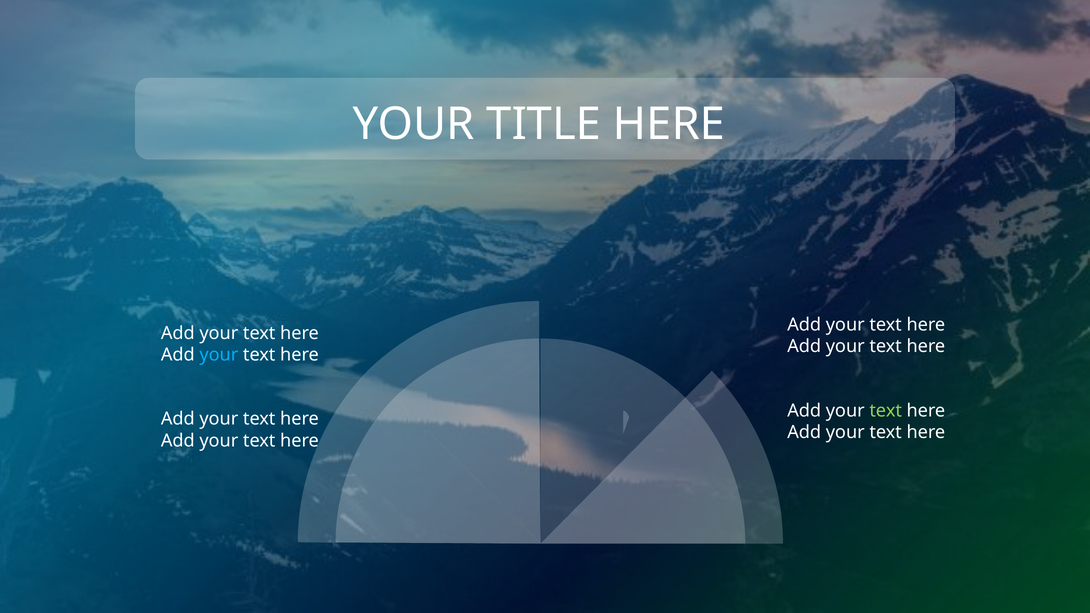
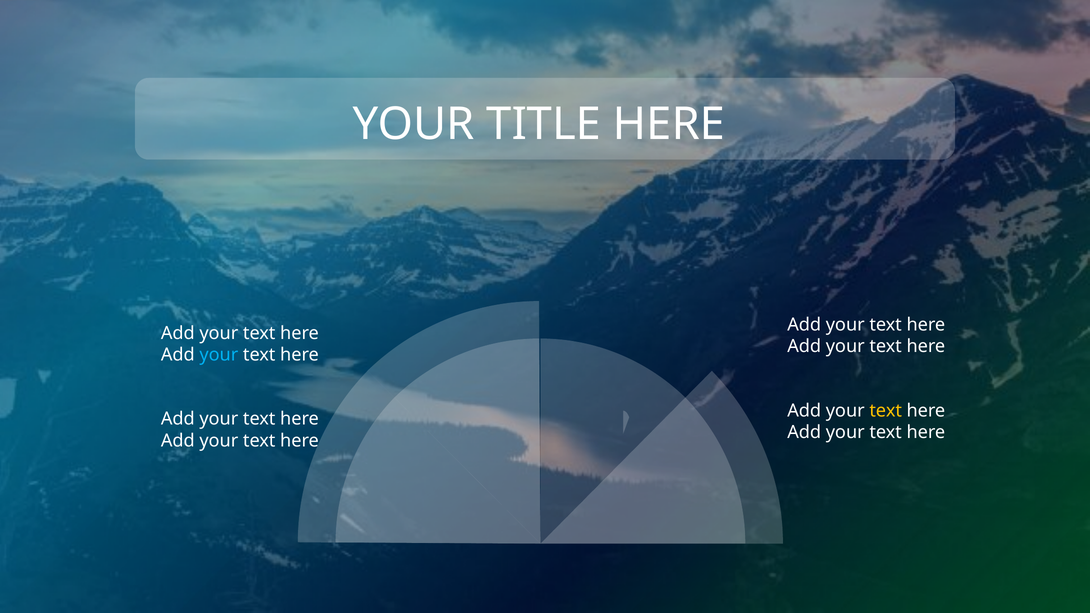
text colour: light green -> yellow (886, 411)
